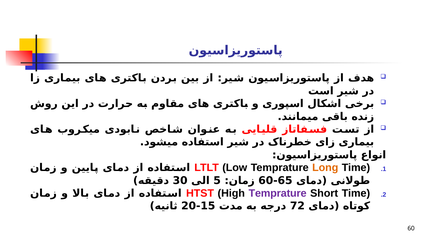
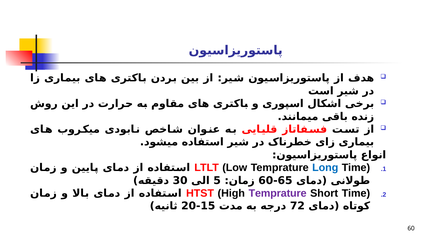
Long colour: orange -> blue (325, 168)
